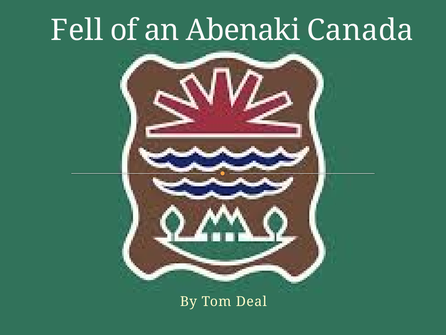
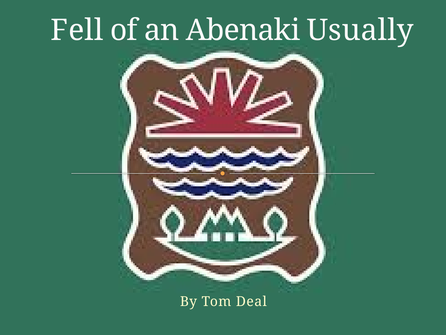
Canada: Canada -> Usually (360, 30)
